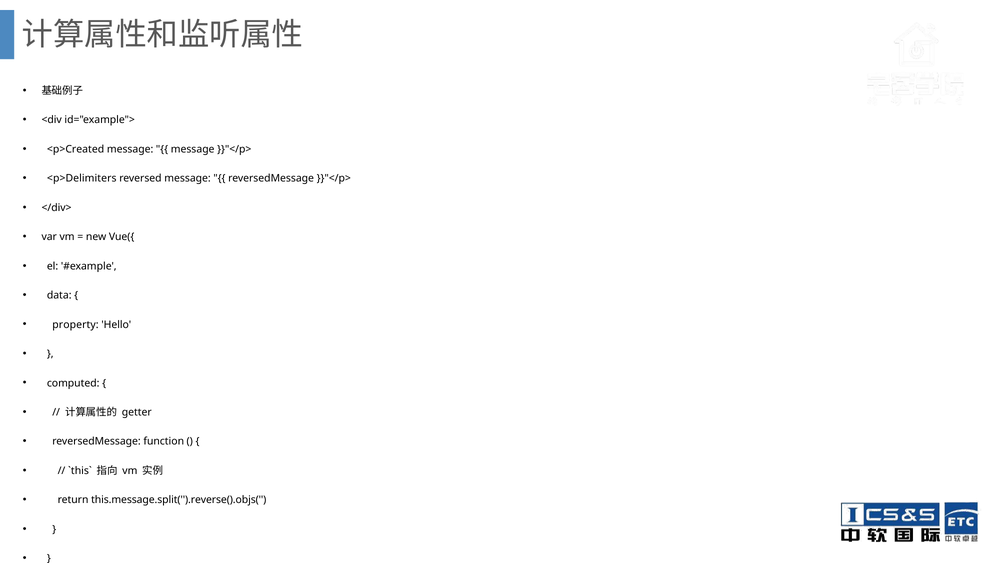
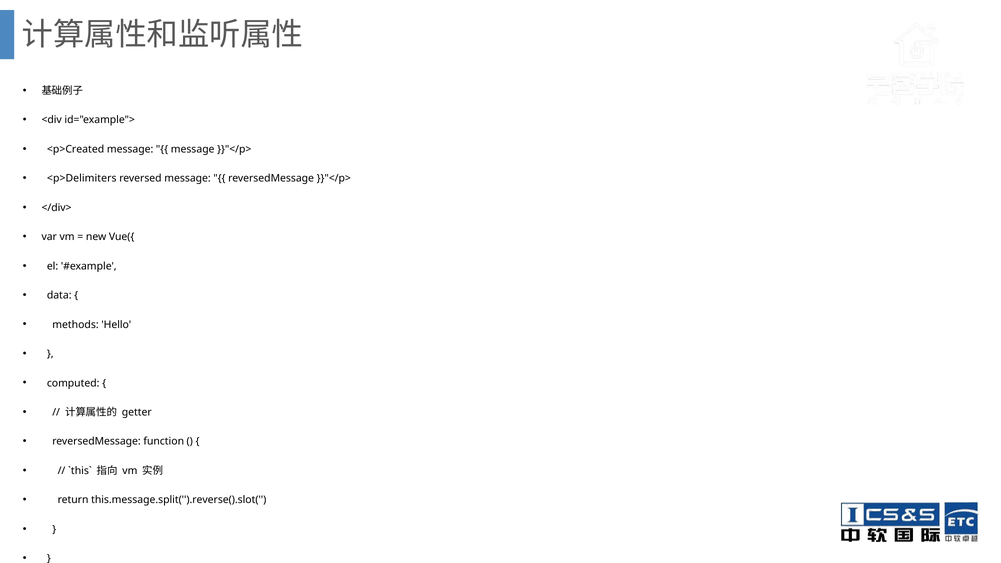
property: property -> methods (76, 325)
this.message.split('').reverse().objs(: this.message.split('').reverse().objs( -> this.message.split('').reverse().slot( (179, 500)
